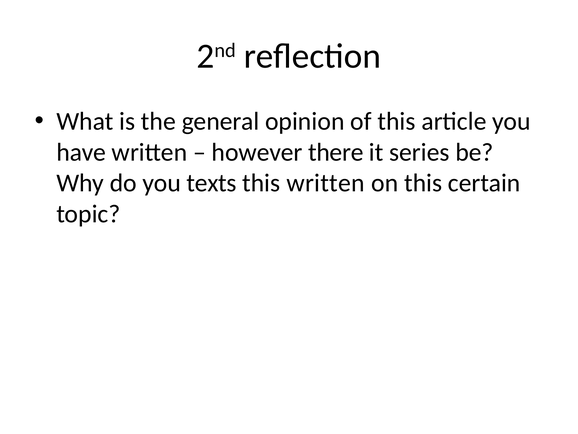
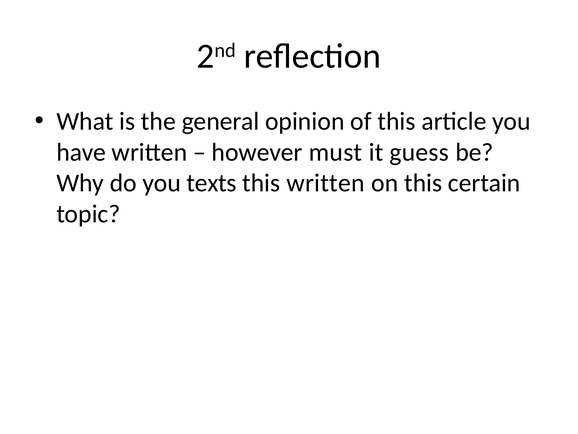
there: there -> must (336, 152)
series: series -> guess (419, 152)
